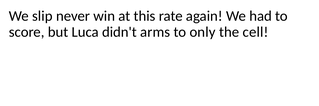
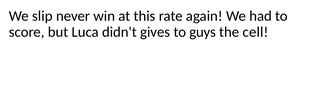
arms: arms -> gives (155, 32)
only: only -> guys (203, 32)
